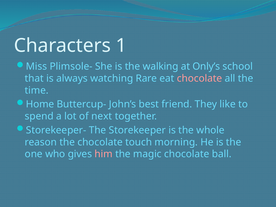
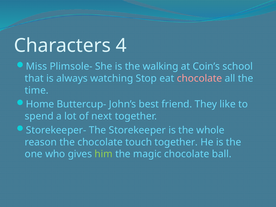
1: 1 -> 4 (121, 46)
Only’s: Only’s -> Coin’s (206, 66)
Rare: Rare -> Stop (146, 78)
touch morning: morning -> together (176, 142)
him colour: pink -> light green (104, 154)
